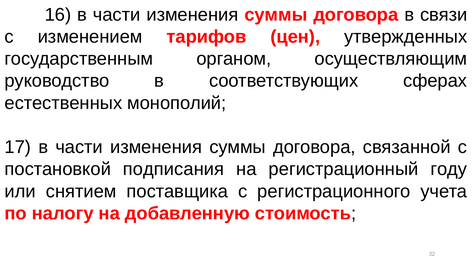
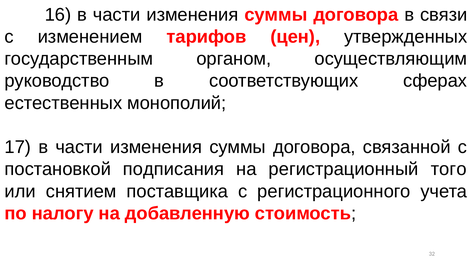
году: году -> того (449, 169)
